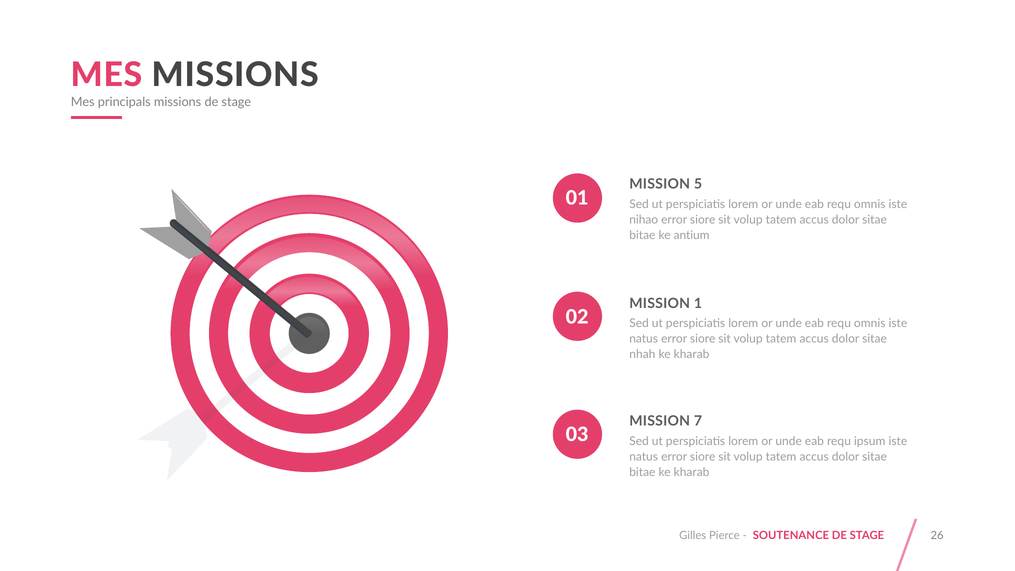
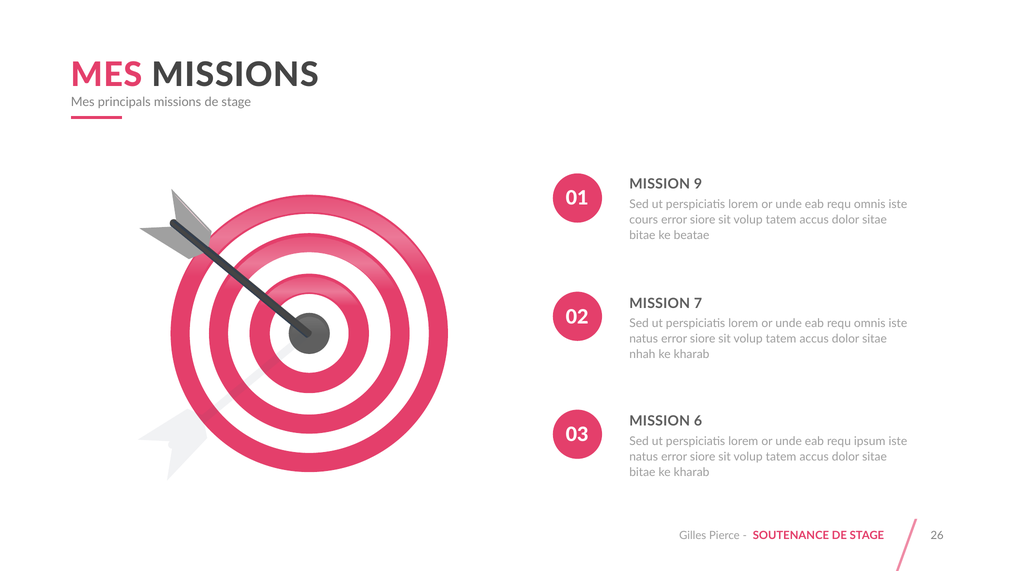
5: 5 -> 9 (698, 184)
nihao: nihao -> cours (644, 220)
antium: antium -> beatae (692, 235)
1: 1 -> 7 (698, 304)
7: 7 -> 6 (698, 421)
